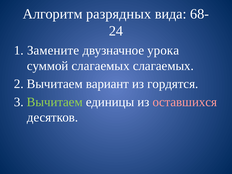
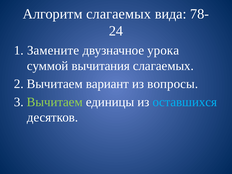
Алгоритм разрядных: разрядных -> слагаемых (119, 14)
68-: 68- -> 78- (200, 14)
суммой слагаемых: слагаемых -> вычитания (101, 66)
гордятся: гордятся -> вопросы (173, 84)
оставшихся colour: pink -> light blue (185, 102)
